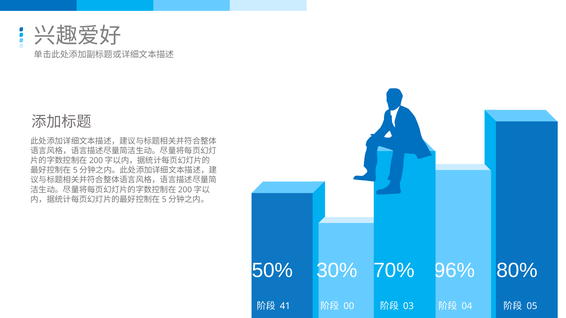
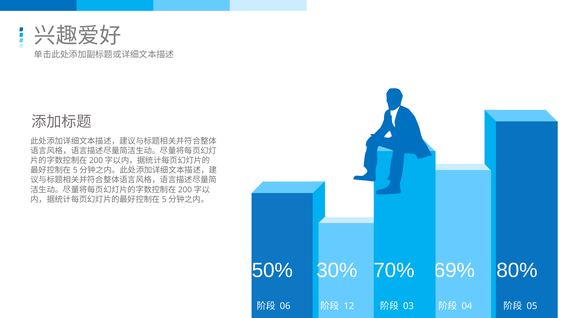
96%: 96% -> 69% (454, 271)
41: 41 -> 06 (285, 306)
00: 00 -> 12 (349, 306)
